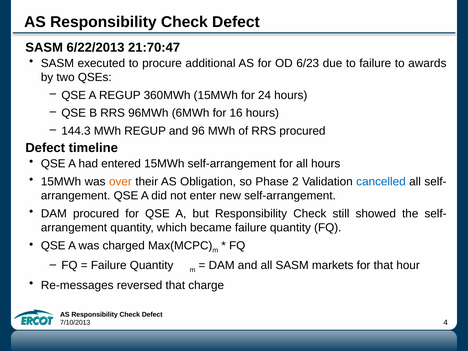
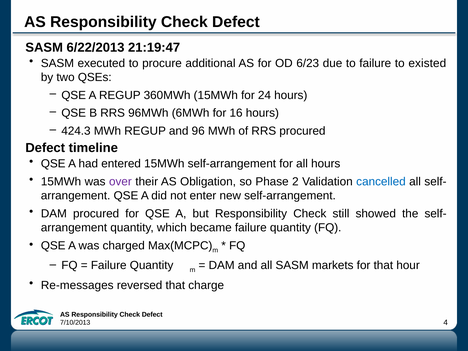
21:70:47: 21:70:47 -> 21:19:47 (154, 48)
awards: awards -> existed (427, 63)
144.3: 144.3 -> 424.3 (76, 131)
over colour: orange -> purple (120, 182)
